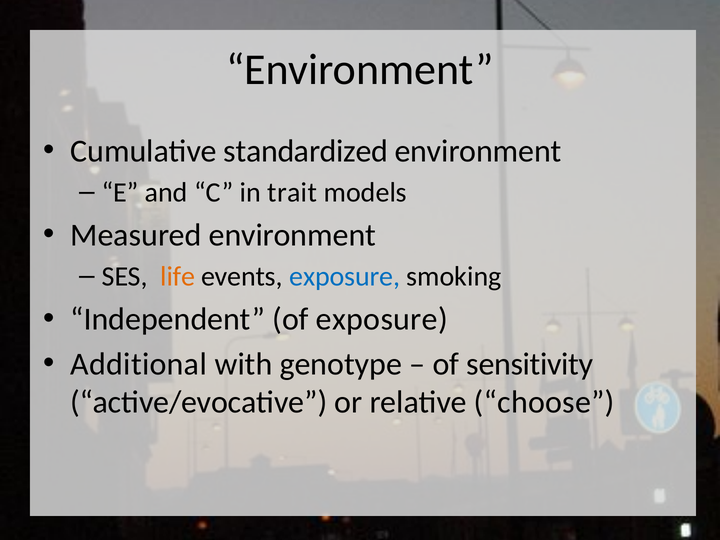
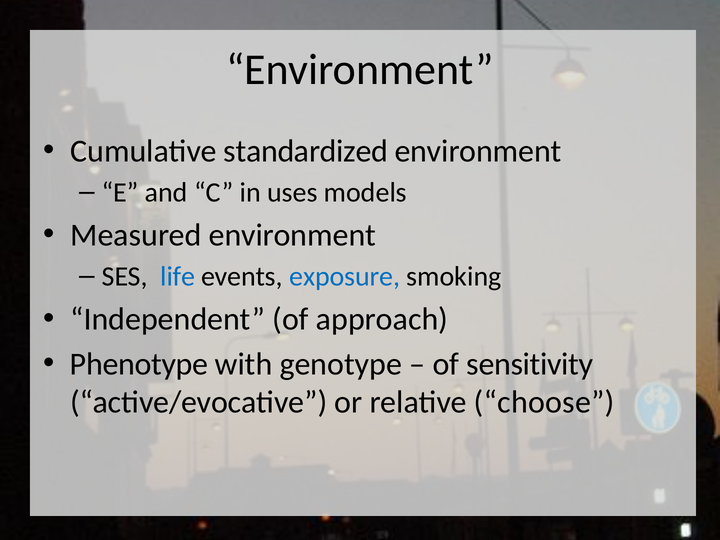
trait: trait -> uses (292, 192)
life colour: orange -> blue (178, 276)
of exposure: exposure -> approach (382, 319)
Additional: Additional -> Phenotype (139, 364)
